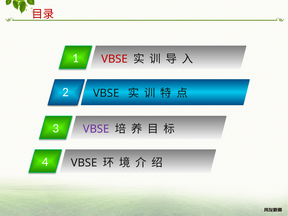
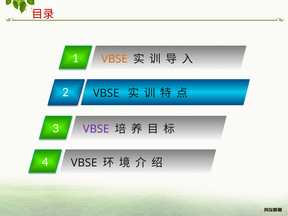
VBSE colour: red -> orange (114, 59)
